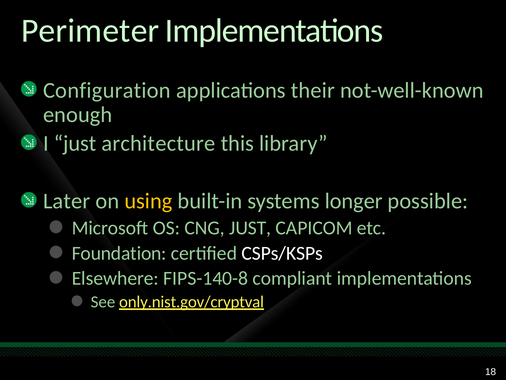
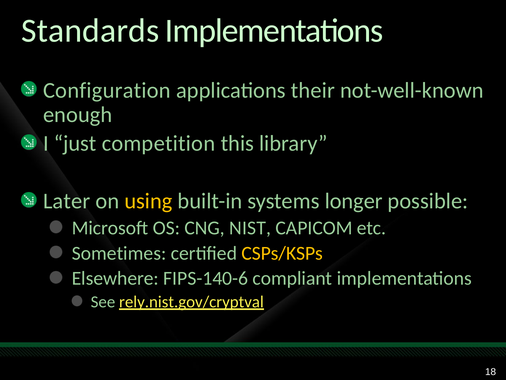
Perimeter: Perimeter -> Standards (90, 31)
architecture: architecture -> competition (158, 143)
CNG JUST: JUST -> NIST (250, 228)
Foundation: Foundation -> Sometimes (119, 253)
CSPs/KSPs colour: white -> yellow (282, 253)
FIPS-140-8: FIPS-140-8 -> FIPS-140-6 (206, 278)
only.nist.gov/cryptval: only.nist.gov/cryptval -> rely.nist.gov/cryptval (191, 301)
